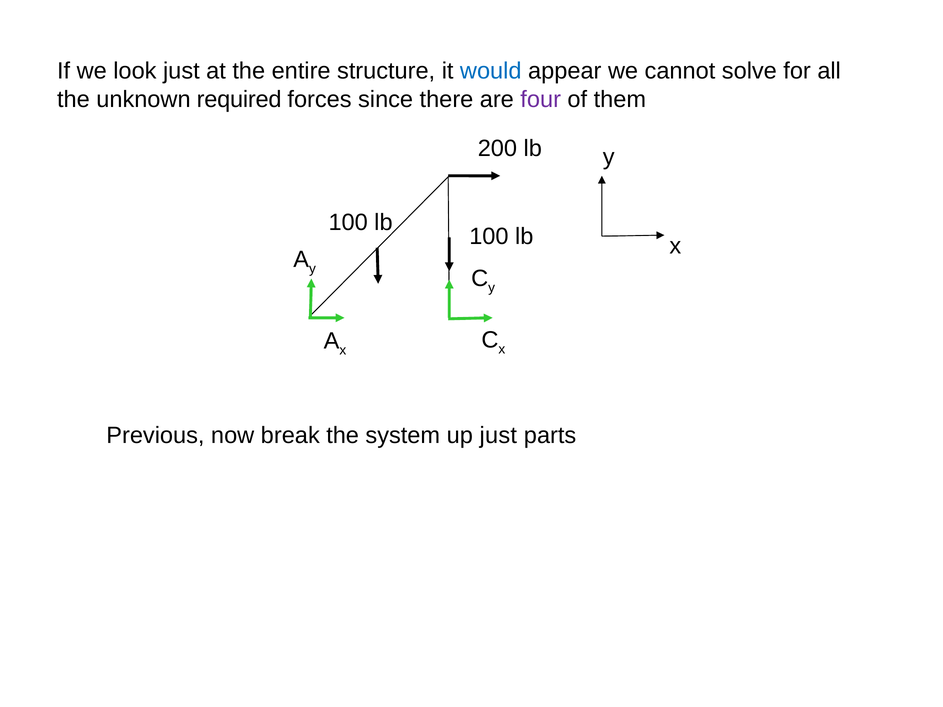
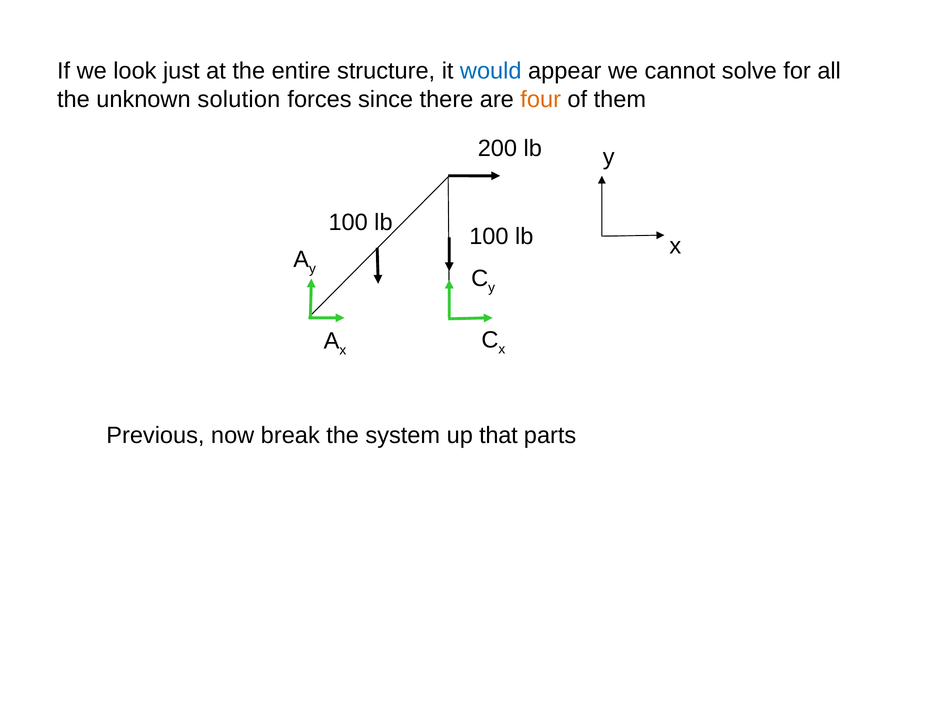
required: required -> solution (239, 99)
four colour: purple -> orange (541, 99)
up just: just -> that (498, 436)
